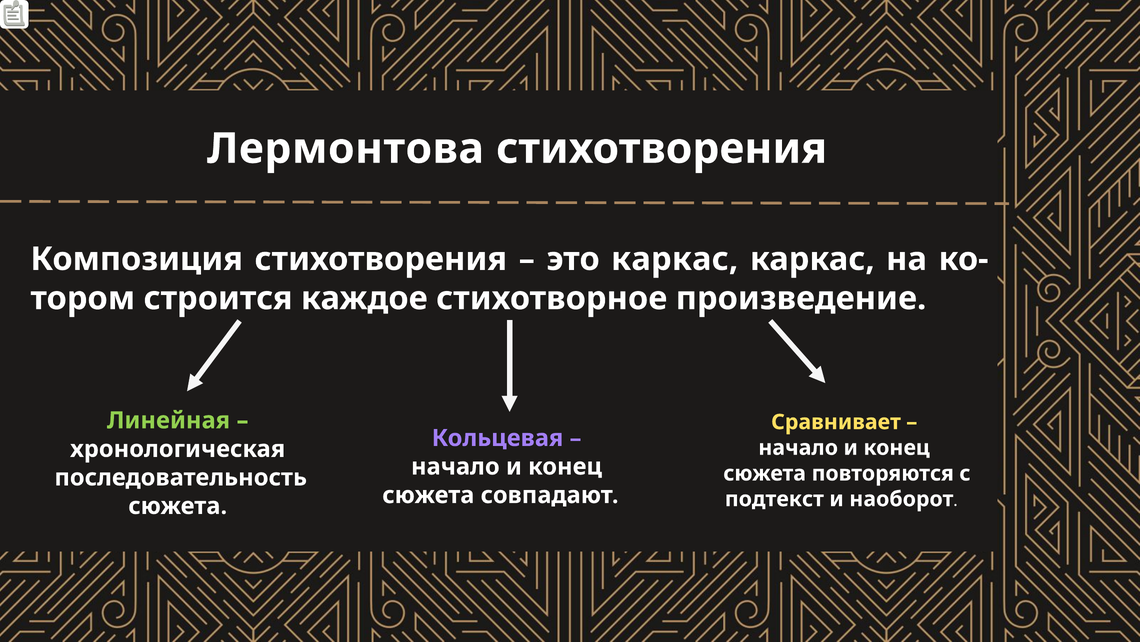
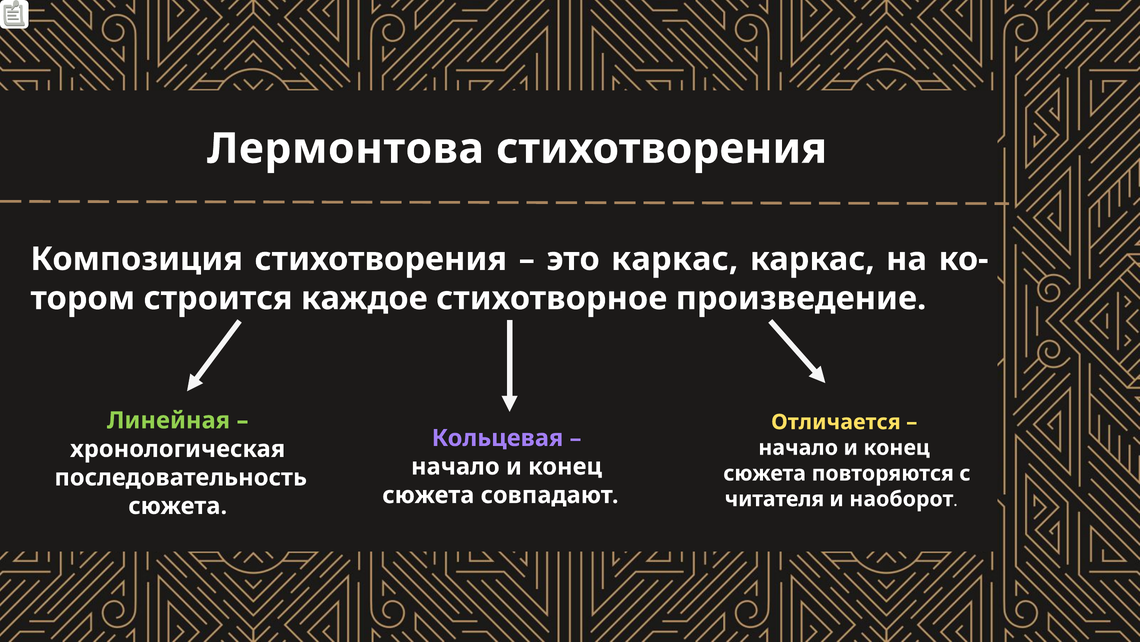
Сравнивает: Сравнивает -> Отличается (836, 422)
подтекст: подтекст -> читателя (774, 499)
